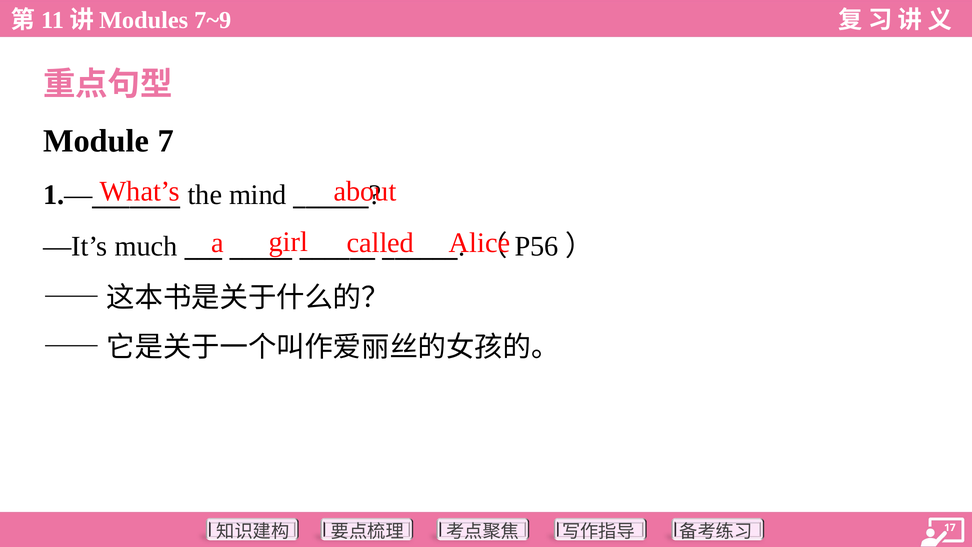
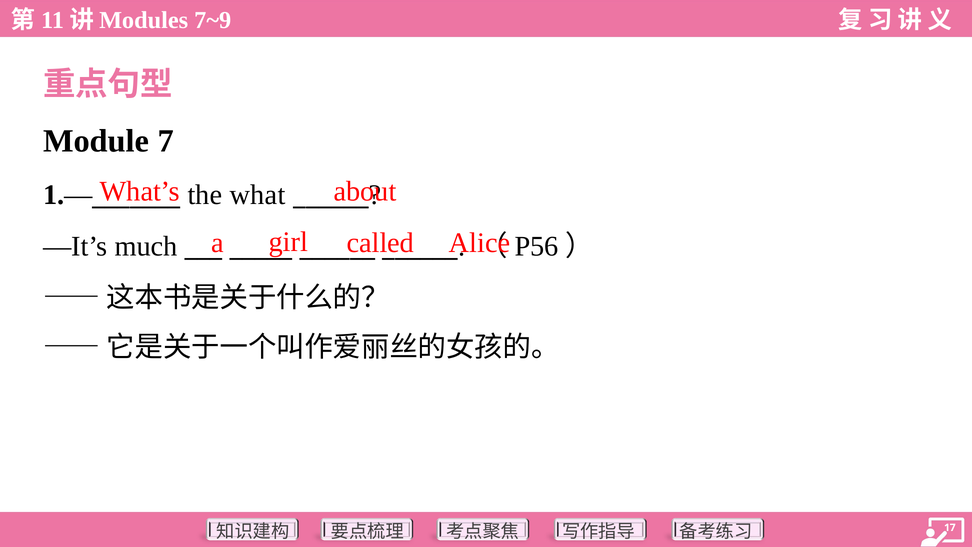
mind: mind -> what (258, 195)
